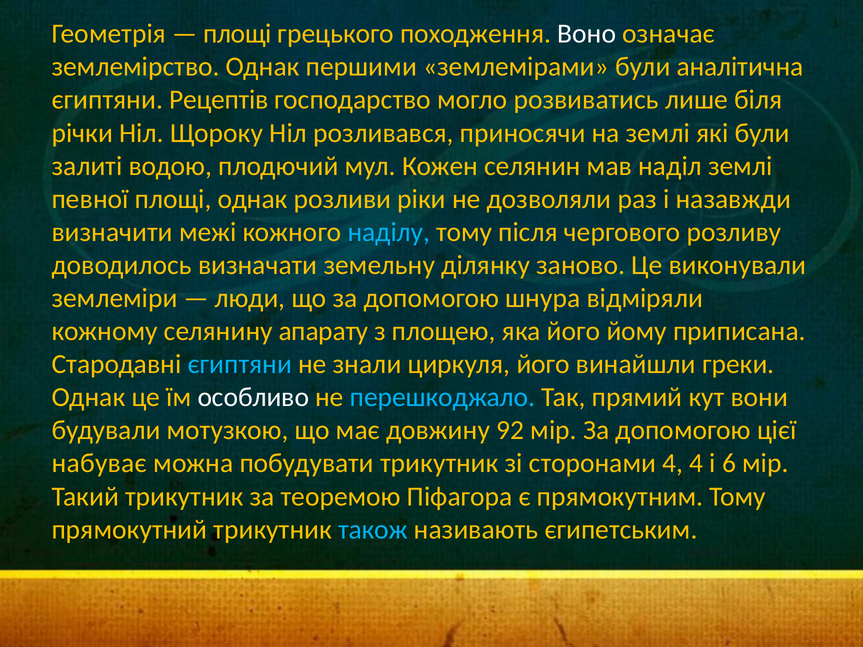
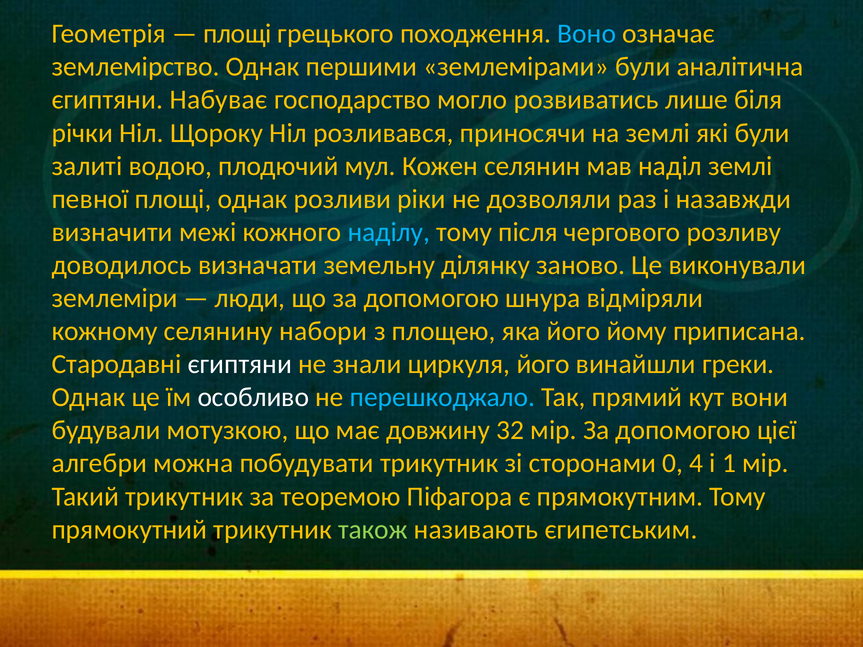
Воно colour: white -> light blue (587, 34)
Рецептів: Рецептів -> Набуває (218, 100)
апарату: апарату -> набори (323, 331)
єгиптяни colour: light blue -> white (240, 364)
92: 92 -> 32 (510, 430)
набуває: набуває -> алгебри (99, 464)
сторонами 4: 4 -> 0 (673, 464)
6: 6 -> 1 (729, 464)
також colour: light blue -> light green (373, 530)
